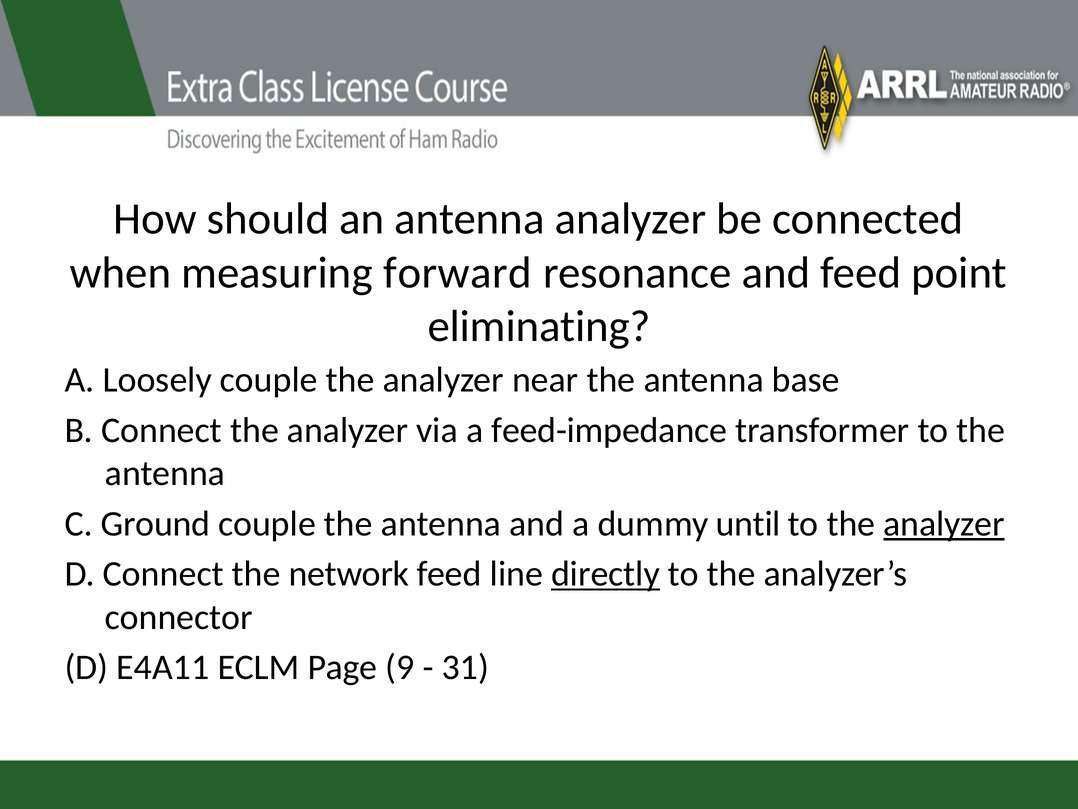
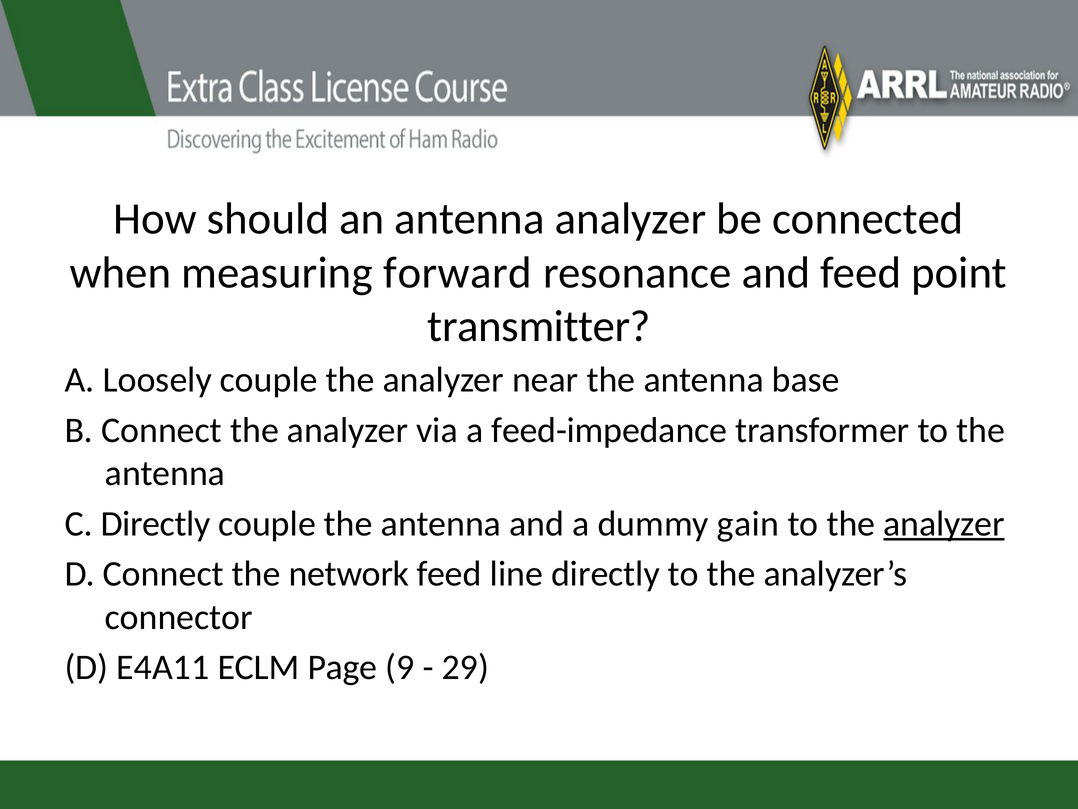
eliminating: eliminating -> transmitter (539, 326)
C Ground: Ground -> Directly (156, 523)
until: until -> gain (748, 523)
directly underline: present -> none (605, 574)
31: 31 -> 29 (465, 667)
